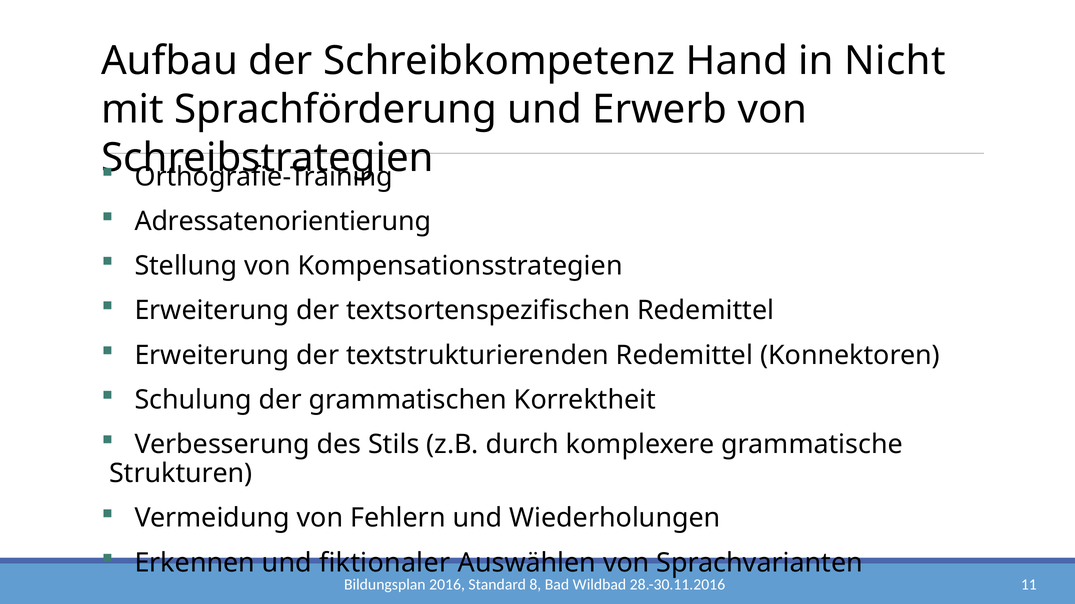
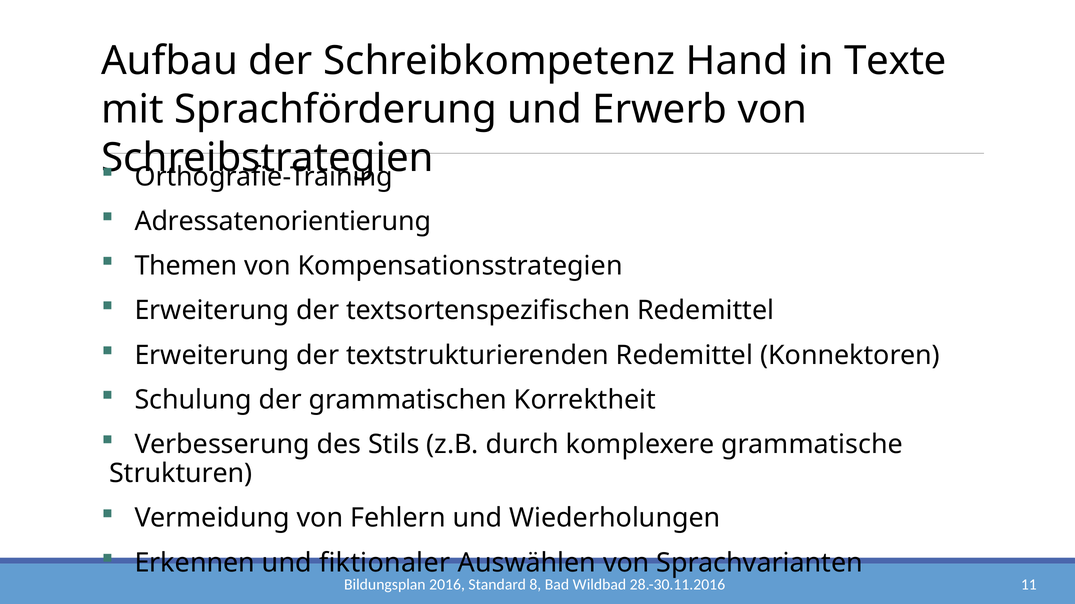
Nicht: Nicht -> Texte (895, 61)
Stellung: Stellung -> Themen (186, 266)
